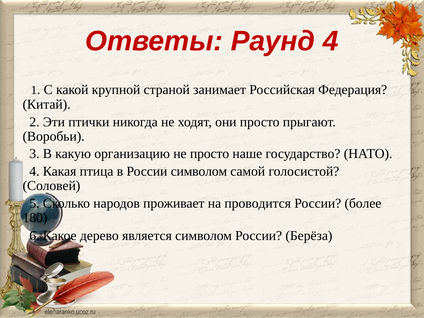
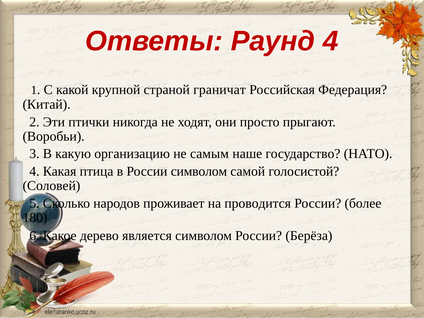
занимает: занимает -> граничат (220, 90)
не просто: просто -> самым (209, 154)
